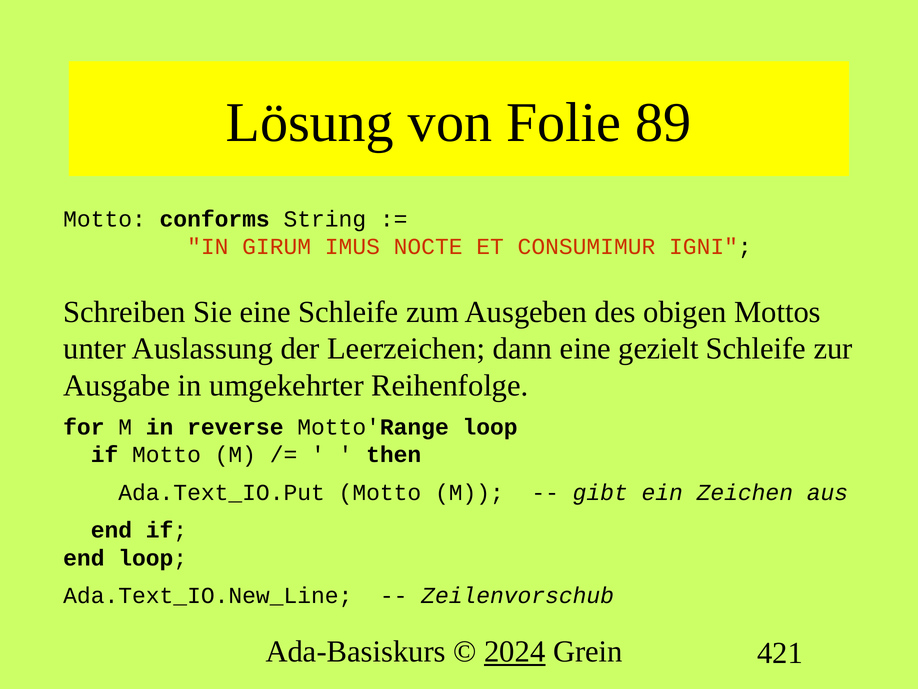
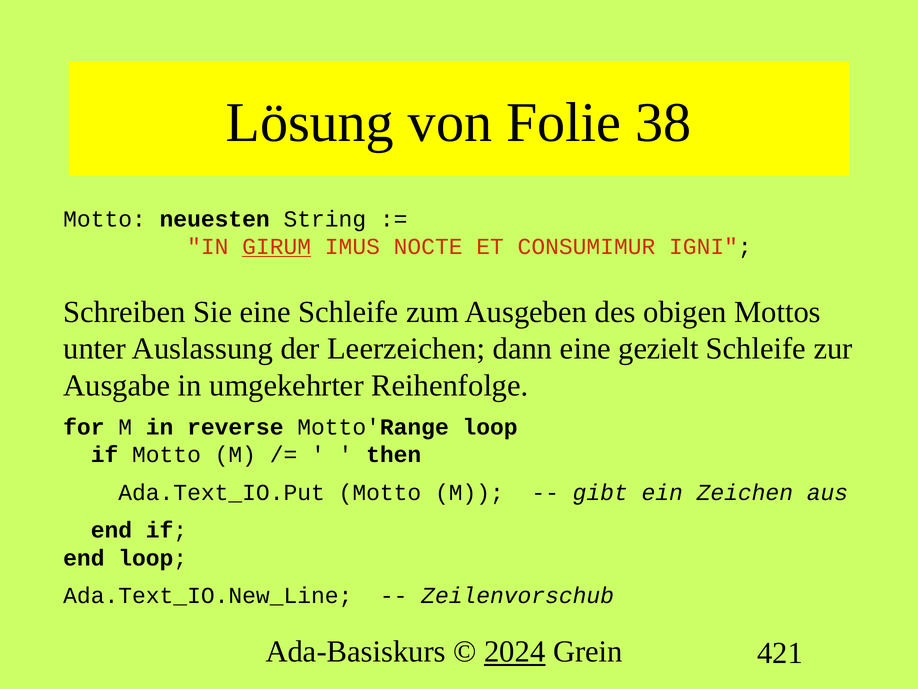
89: 89 -> 38 (663, 122)
conforms: conforms -> neuesten (215, 219)
GIRUM underline: none -> present (277, 247)
